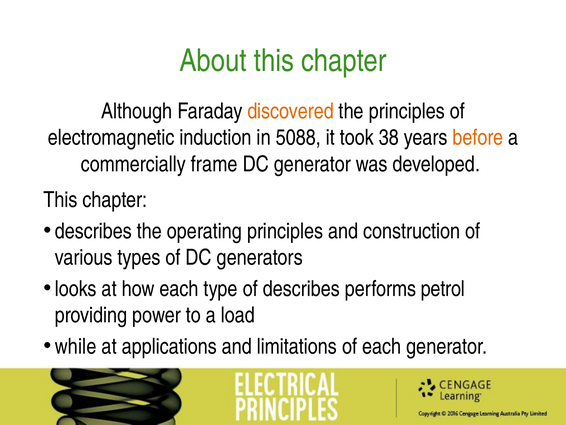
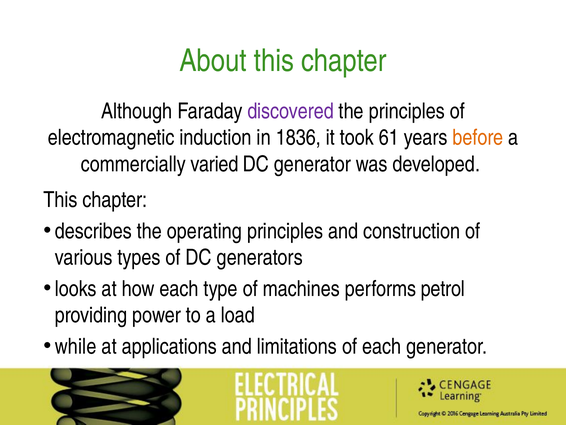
discovered colour: orange -> purple (291, 111)
5088: 5088 -> 1836 (298, 137)
38: 38 -> 61 (389, 137)
frame: frame -> varied (214, 164)
of describes: describes -> machines (301, 289)
